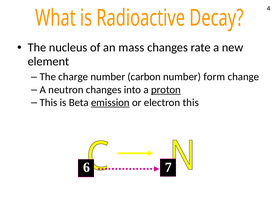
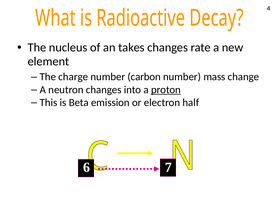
mass: mass -> takes (131, 47)
form: form -> mass (214, 77)
emission underline: present -> none (110, 102)
electron this: this -> half (191, 102)
